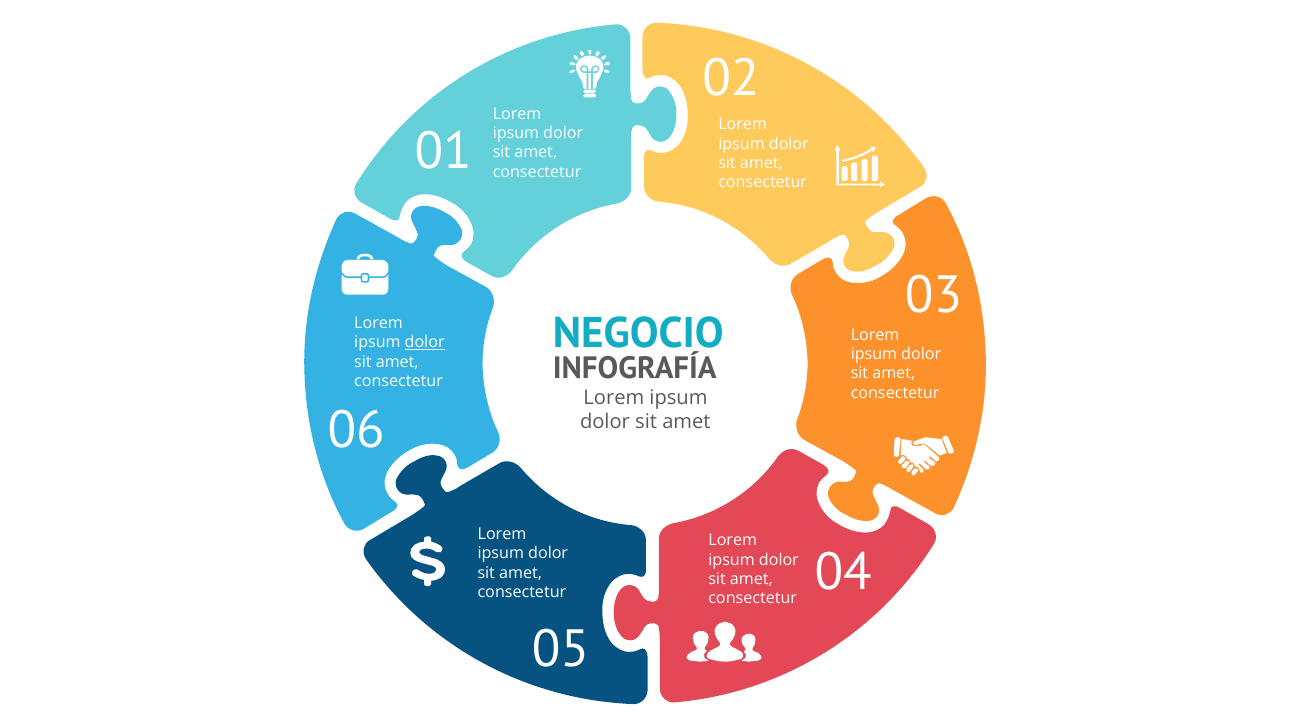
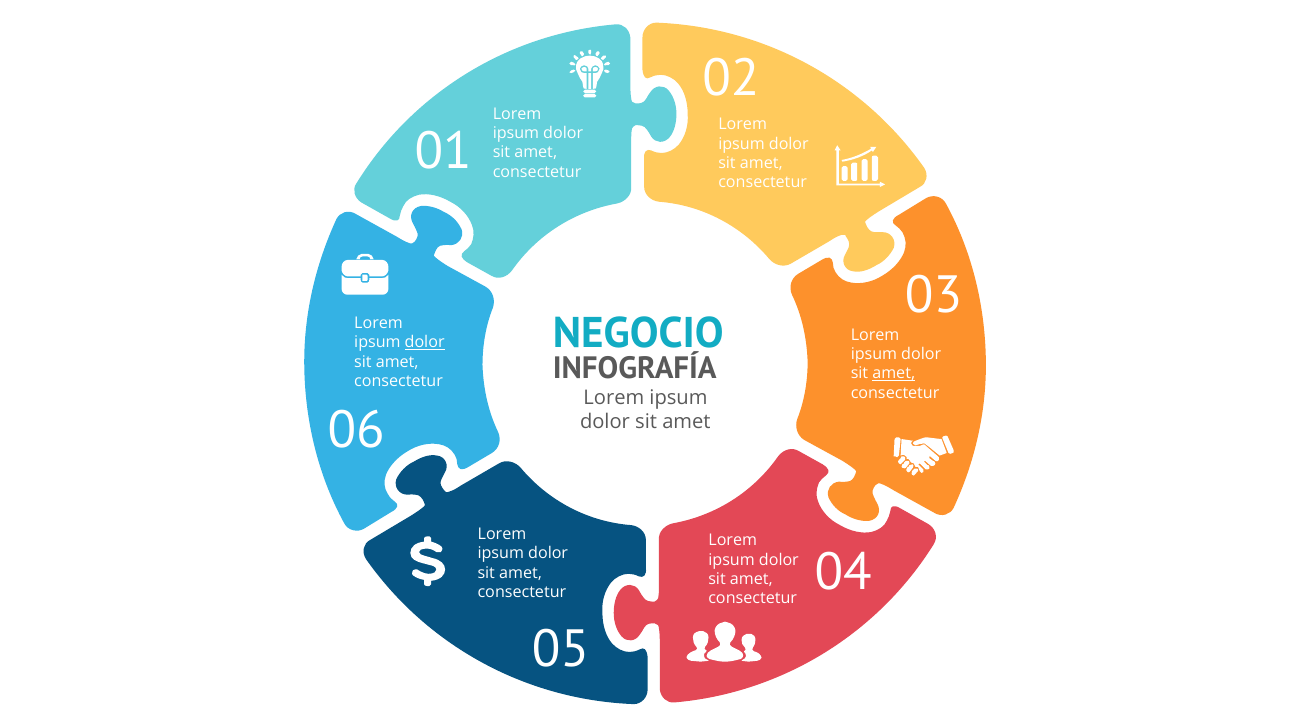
amet underline: none -> present (894, 374)
